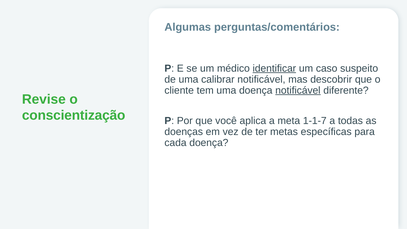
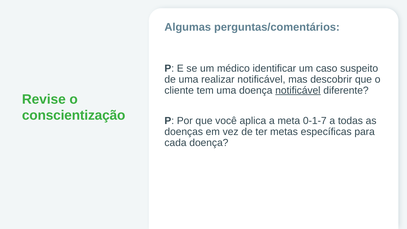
identificar underline: present -> none (274, 68)
calibrar: calibrar -> realizar (218, 79)
1-1-7: 1-1-7 -> 0-1-7 (315, 121)
